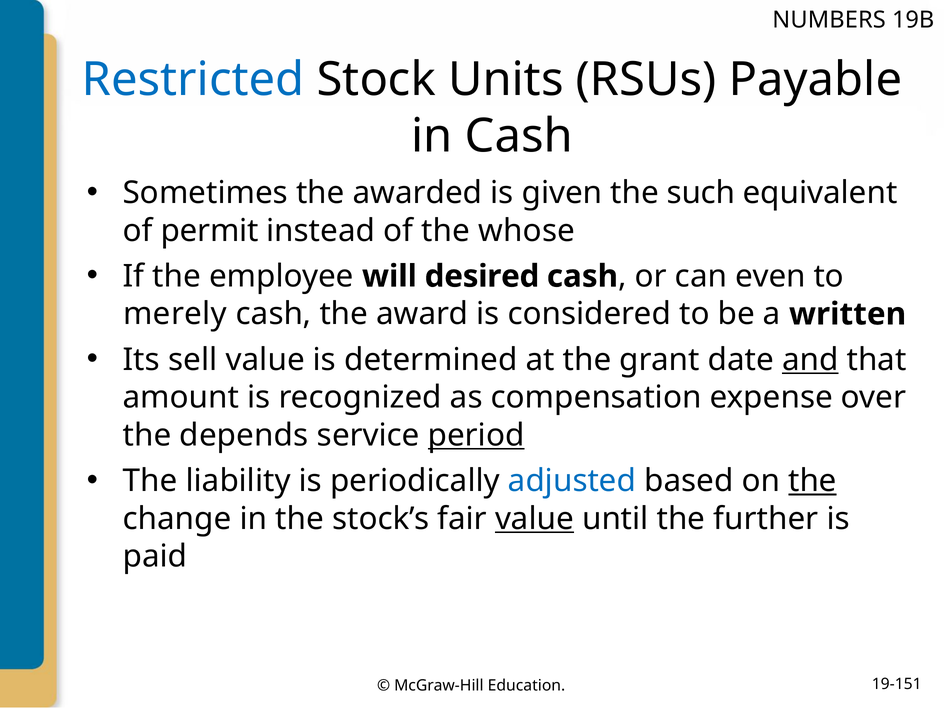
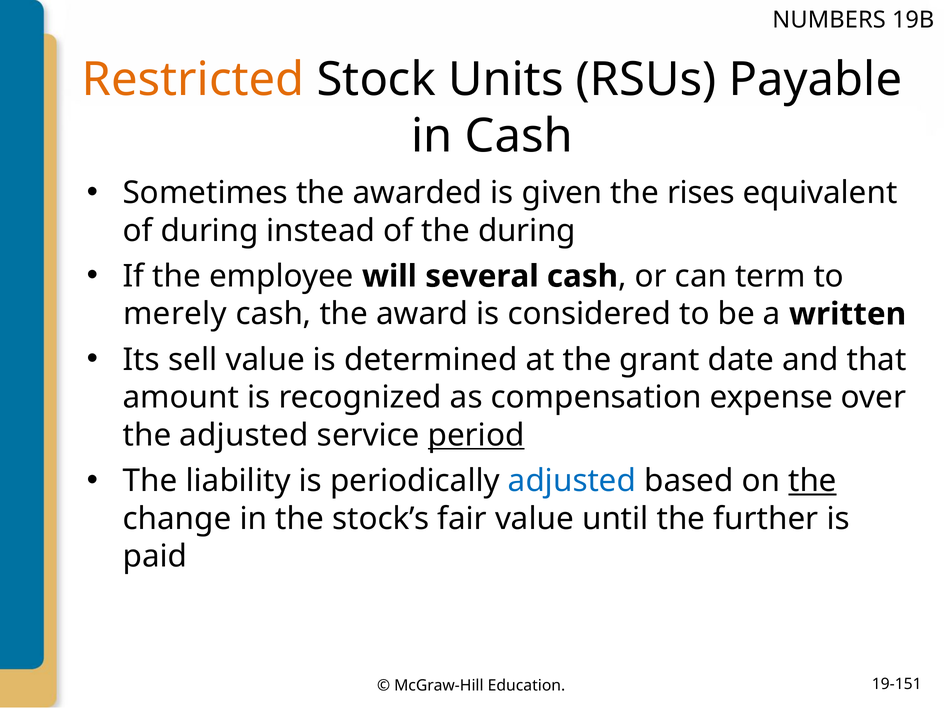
Restricted colour: blue -> orange (193, 79)
such: such -> rises (701, 193)
of permit: permit -> during (210, 231)
the whose: whose -> during (527, 231)
desired: desired -> several (482, 276)
even: even -> term (771, 276)
and underline: present -> none (810, 360)
the depends: depends -> adjusted (244, 435)
value underline: present -> none (534, 519)
